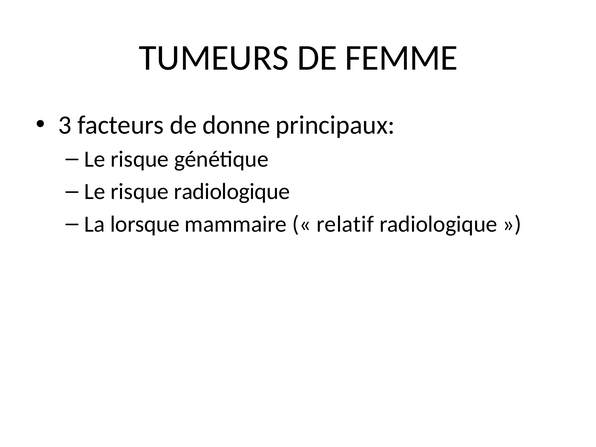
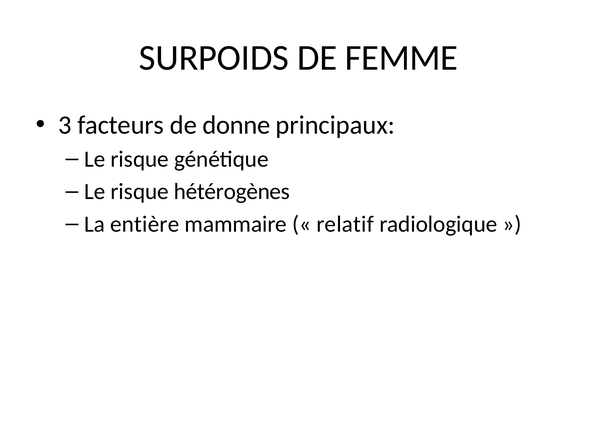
TUMEURS: TUMEURS -> SURPOIDS (214, 58)
risque radiologique: radiologique -> hétérogènes (232, 192)
lorsque: lorsque -> entière (145, 224)
